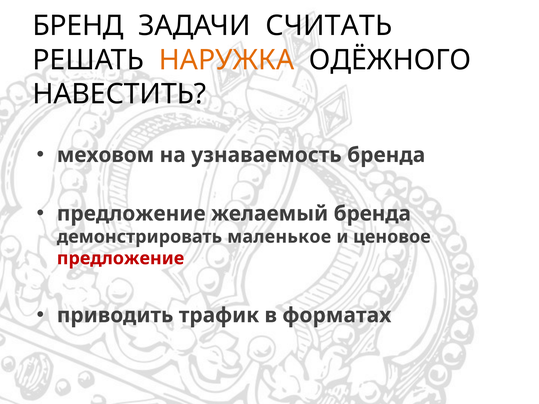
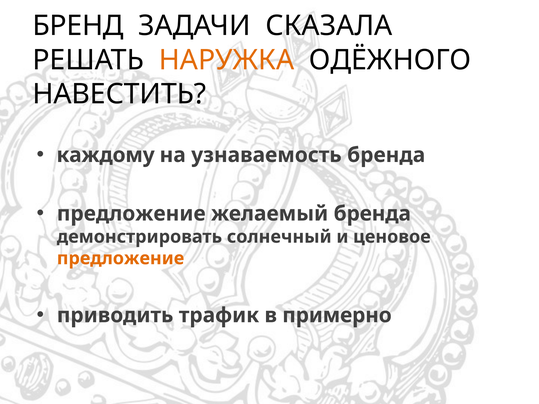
СЧИТАТЬ: СЧИТАТЬ -> СКАЗАЛА (329, 26)
меховом: меховом -> каждому (106, 155)
маленькое: маленькое -> солнечный (279, 237)
предложение colour: red -> orange (121, 258)
форматах: форматах -> примерно (337, 316)
